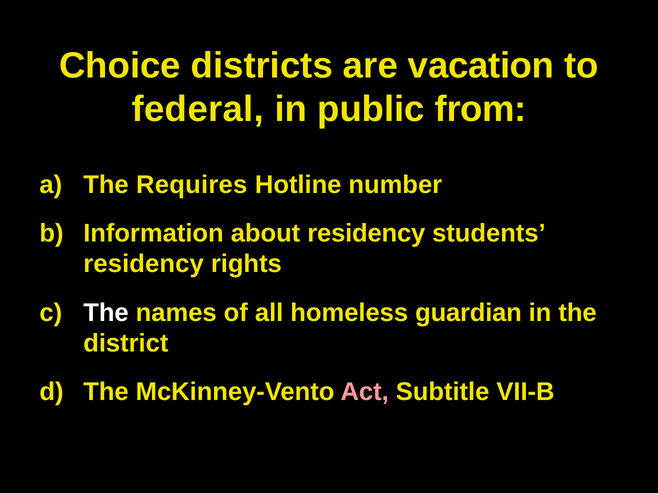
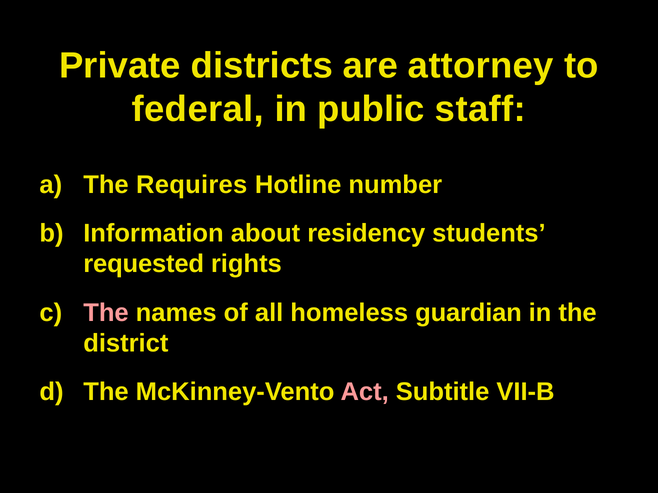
Choice: Choice -> Private (120, 66)
vacation: vacation -> attorney (481, 66)
from: from -> staff (480, 109)
residency: residency -> requested (144, 264)
The colour: white -> pink (106, 313)
